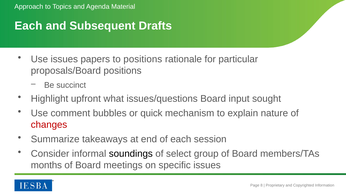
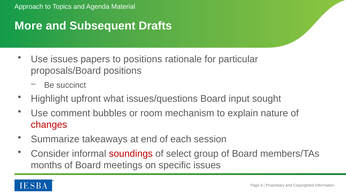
Each: Each -> More (28, 26)
quick: quick -> room (151, 113)
soundings colour: black -> red (131, 153)
